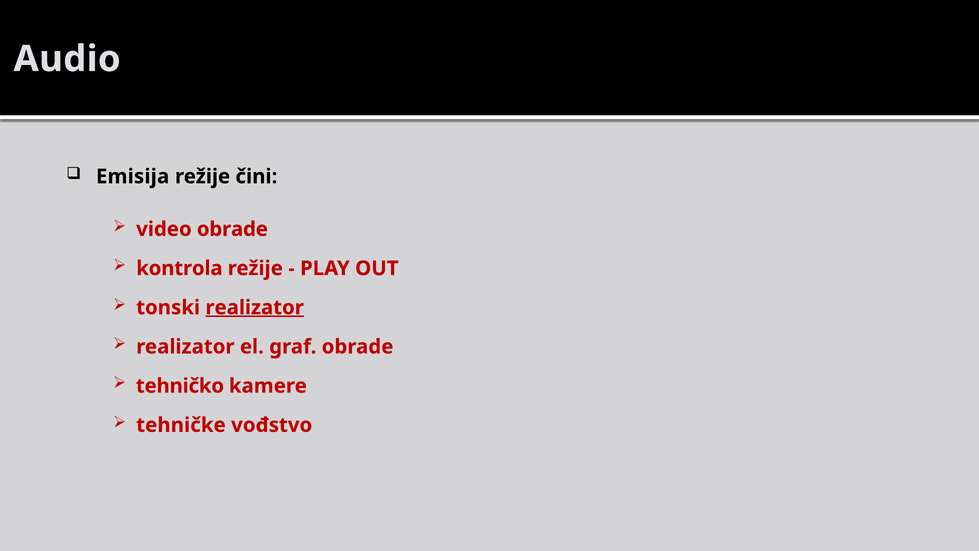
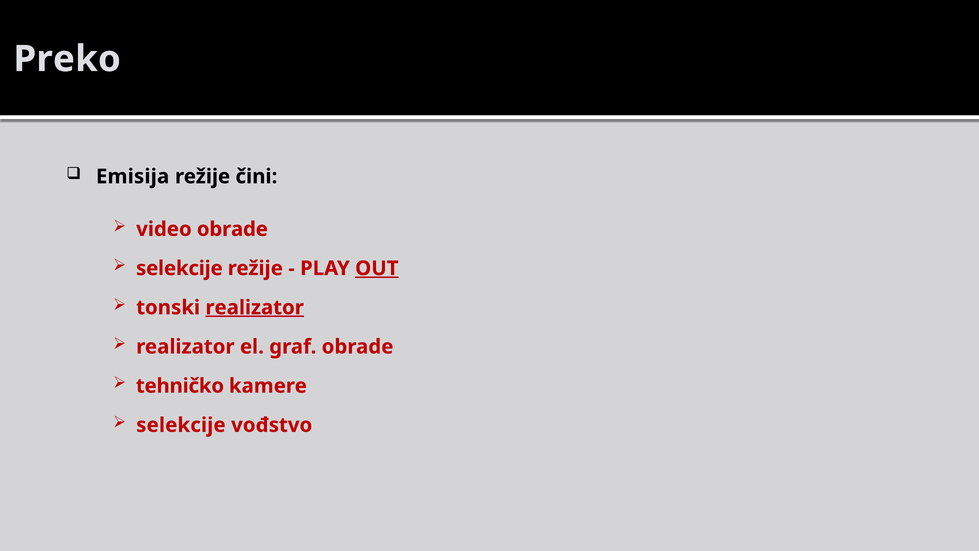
Audio: Audio -> Preko (67, 59)
kontrola: kontrola -> selekcije (179, 268)
OUT underline: none -> present (377, 268)
tehničke: tehničke -> selekcije (181, 425)
